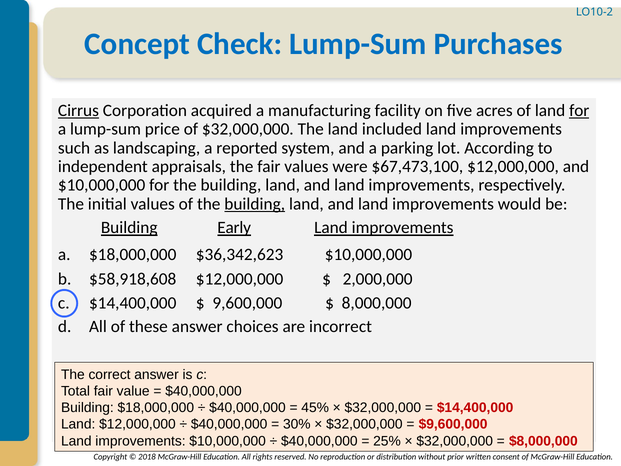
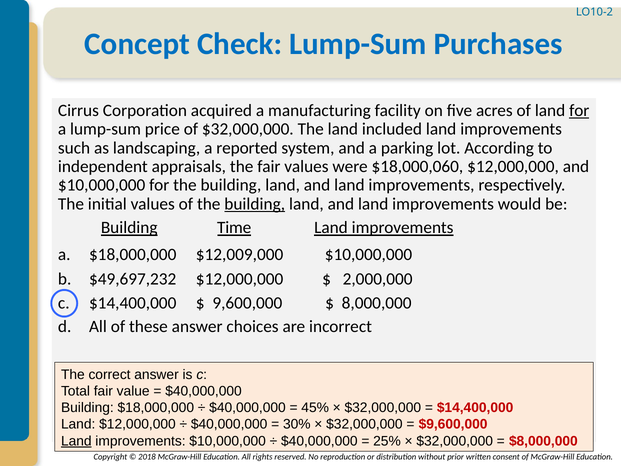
Cirrus underline: present -> none (78, 110)
$67,473,100: $67,473,100 -> $18,000,060 (417, 166)
Early: Early -> Time (234, 228)
$36,342,623: $36,342,623 -> $12,009,000 (240, 254)
$58,918,608: $58,918,608 -> $49,697,232 (133, 279)
Land underline: none -> present (76, 441)
